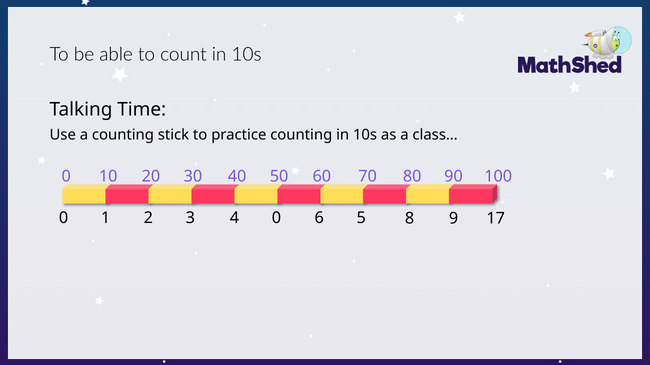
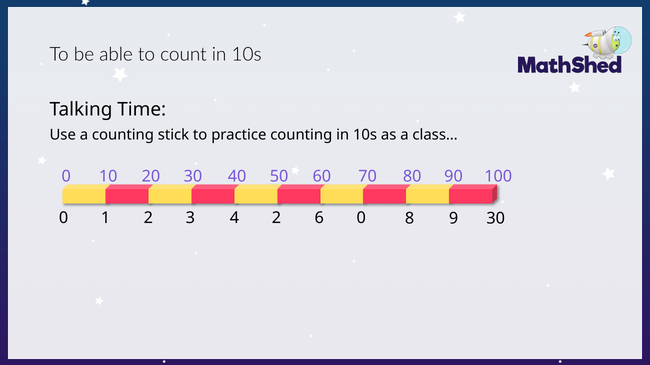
4 0: 0 -> 2 (276, 218)
6 5: 5 -> 0 (361, 218)
9 17: 17 -> 30 (496, 219)
